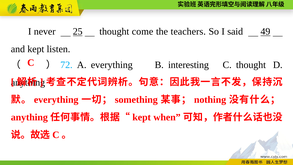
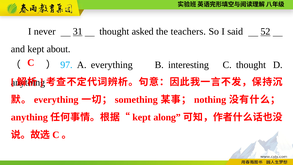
25: 25 -> 31 (78, 31)
come: come -> asked (143, 31)
49: 49 -> 52 (265, 31)
listen: listen -> about (59, 49)
72: 72 -> 97 (66, 65)
when: when -> along (167, 117)
